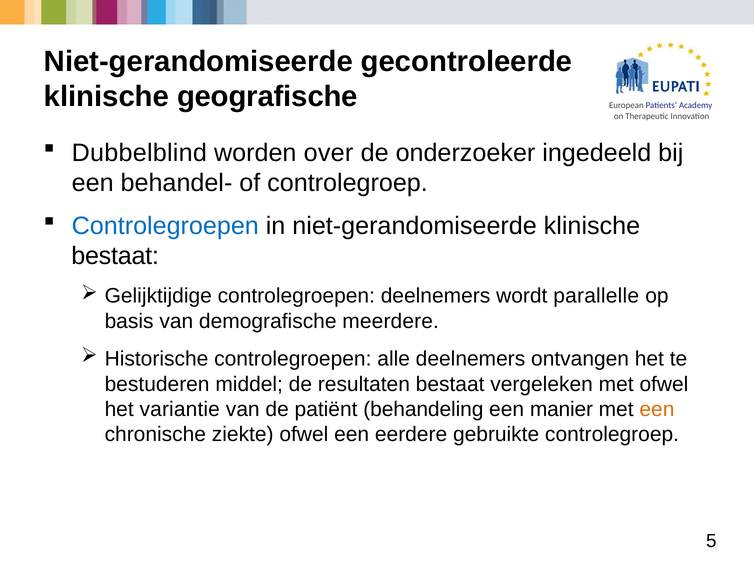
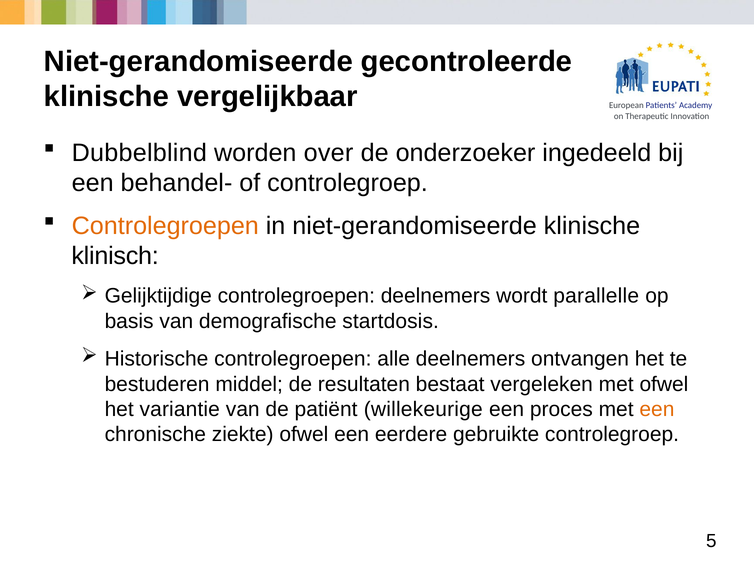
geografische: geografische -> vergelijkbaar (267, 97)
Controlegroepen colour: blue -> orange (165, 226)
bestaat: bestaat -> klinisch (115, 256)
meerdere: meerdere -> startdosis (391, 321)
behandeling: behandeling -> willekeurige (423, 409)
manier: manier -> proces (561, 409)
